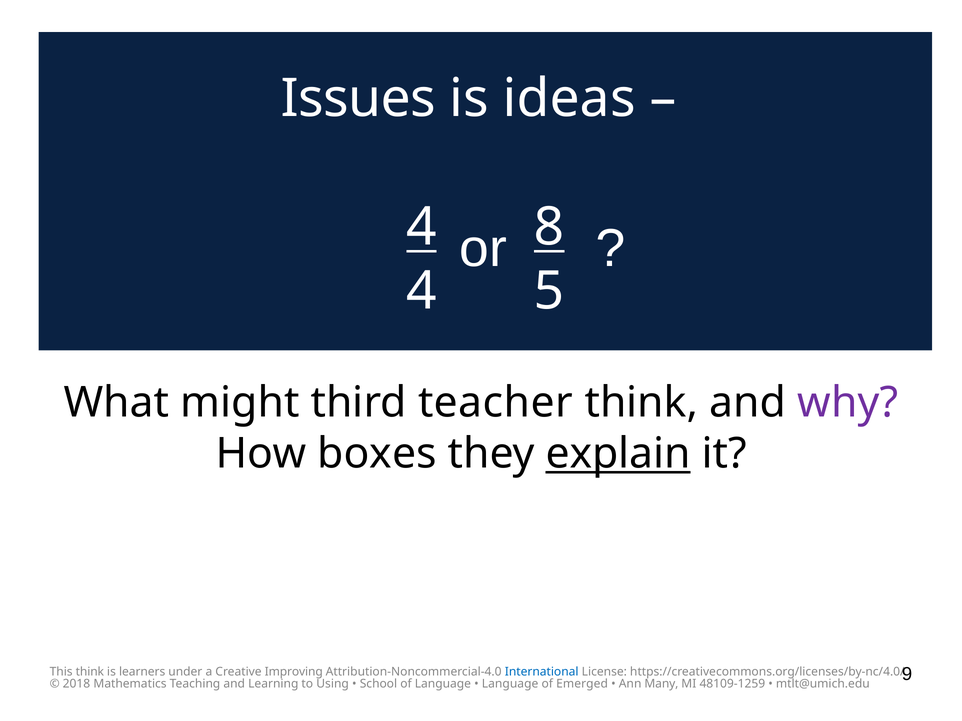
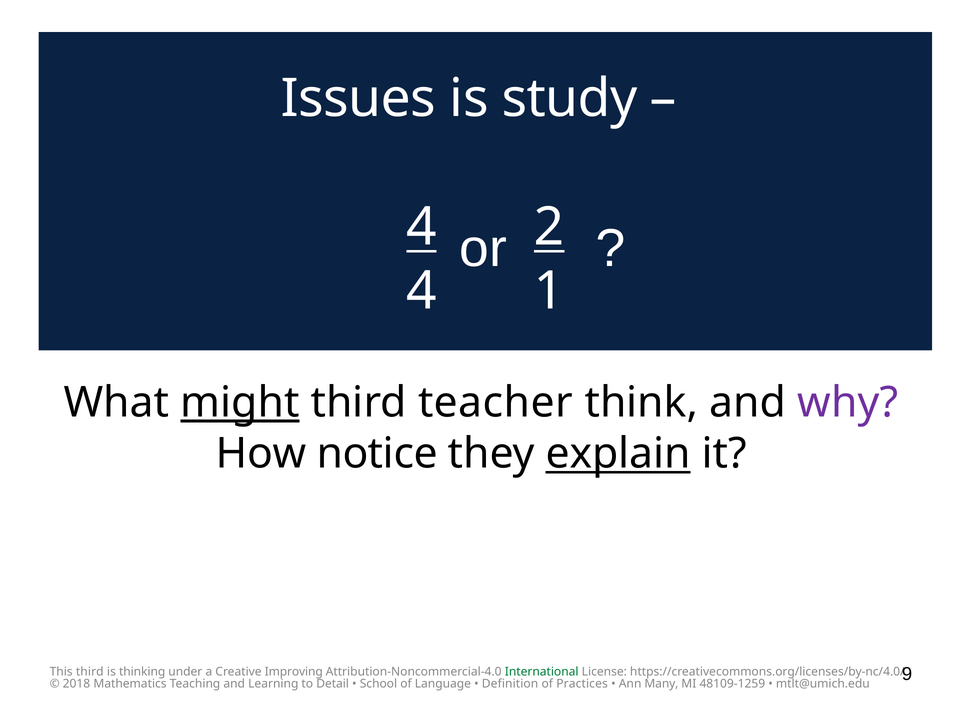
ideas: ideas -> study (569, 99)
8: 8 -> 2 (549, 227)
5: 5 -> 1 (549, 291)
might underline: none -> present (240, 403)
boxes: boxes -> notice (377, 454)
This think: think -> third (90, 672)
learners: learners -> thinking (142, 672)
International colour: blue -> green (542, 672)
Using: Using -> Detail (333, 684)
Language: Language -> Definition (510, 684)
Emerged: Emerged -> Practices (582, 684)
